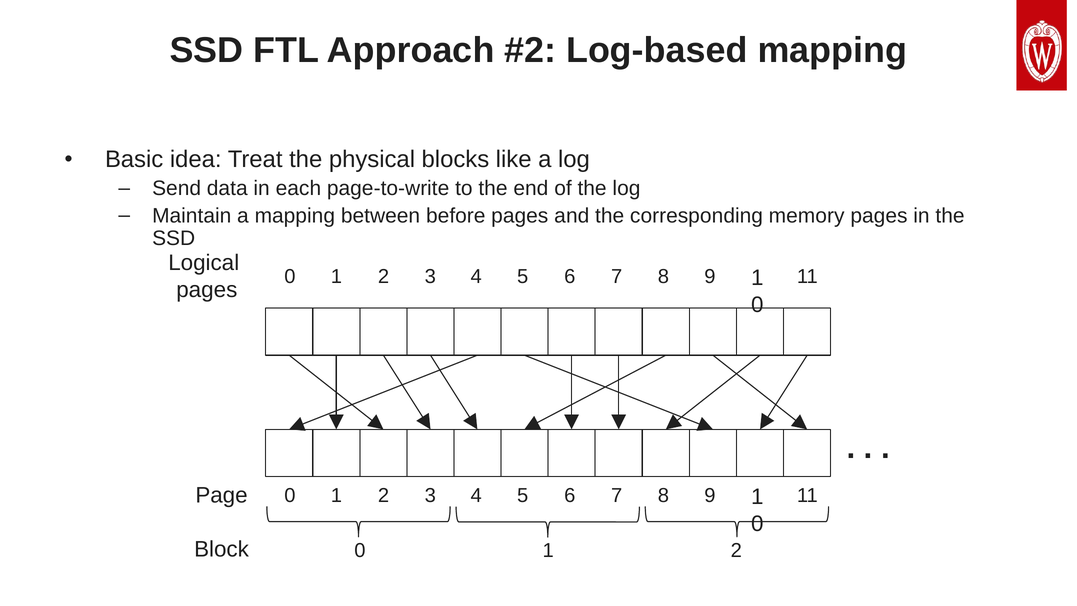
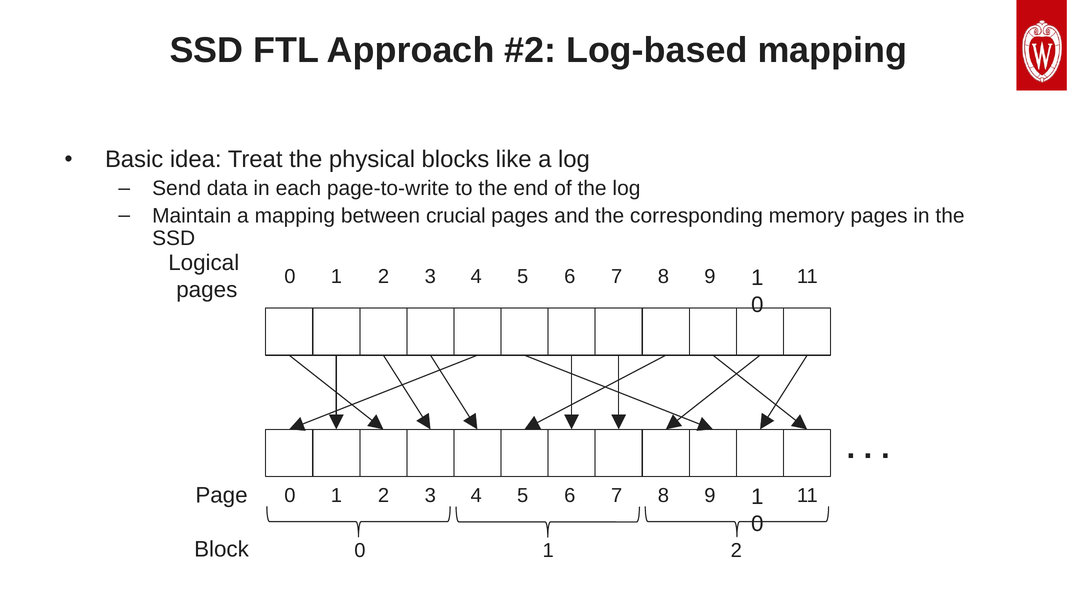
before: before -> crucial (456, 216)
